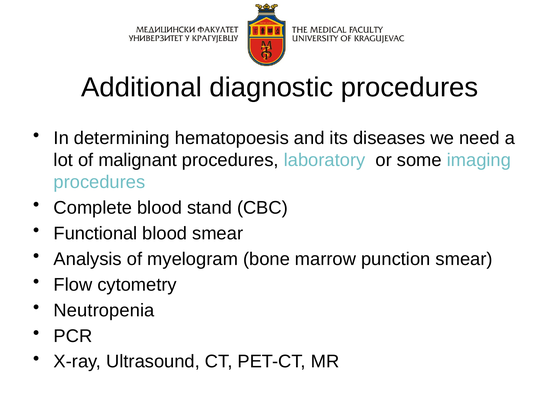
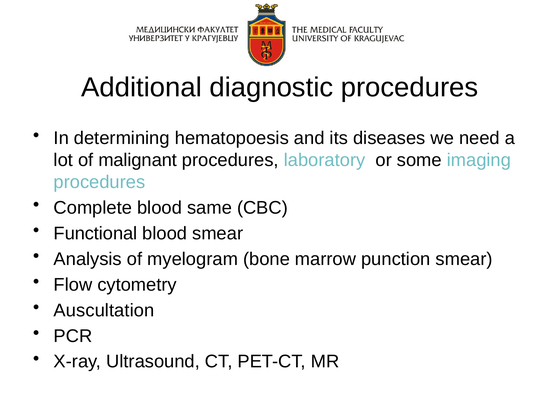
stand: stand -> same (209, 208)
Neutropenia: Neutropenia -> Auscultation (104, 311)
